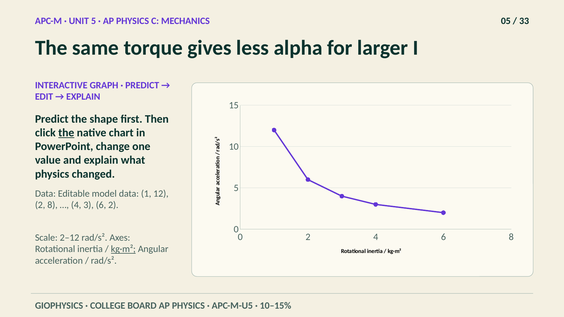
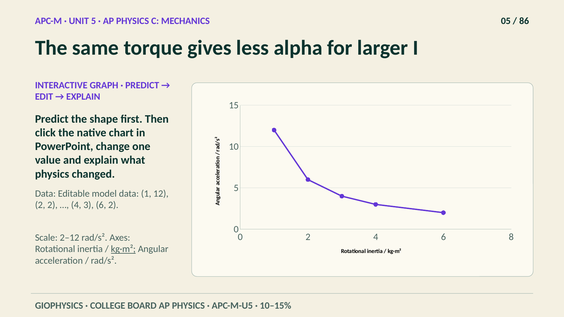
33: 33 -> 86 (524, 21)
the underline: present -> none (66, 133)
2 8: 8 -> 2 (53, 205)
